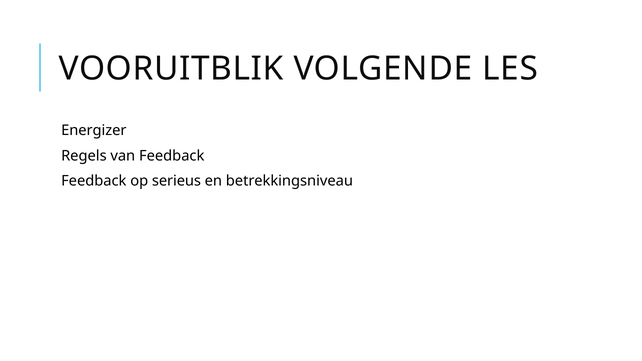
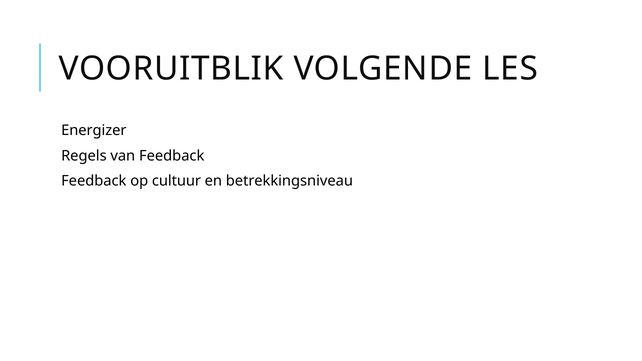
serieus: serieus -> cultuur (176, 181)
